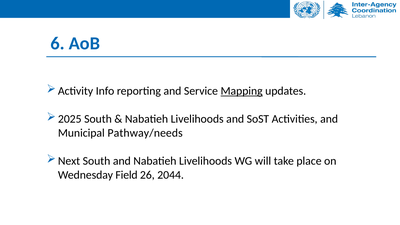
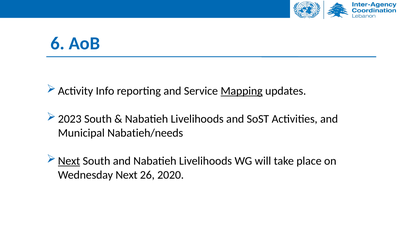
2025: 2025 -> 2023 (70, 119)
Pathway/needs: Pathway/needs -> Nabatieh/needs (145, 133)
Next underline: none -> present (69, 161)
Wednesday Field: Field -> Next (127, 175)
2044: 2044 -> 2020 (171, 175)
